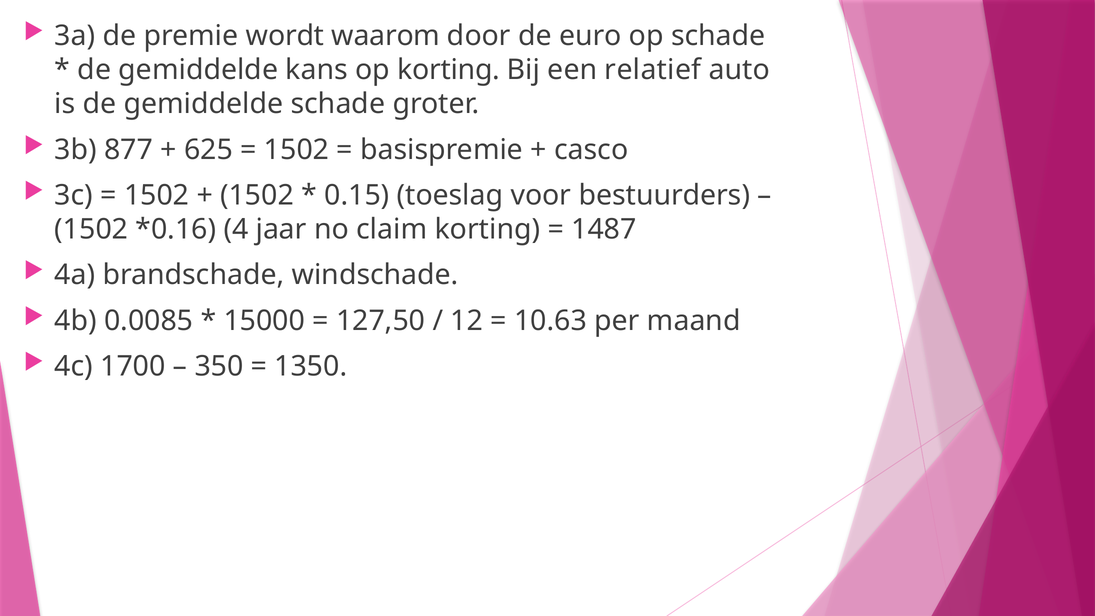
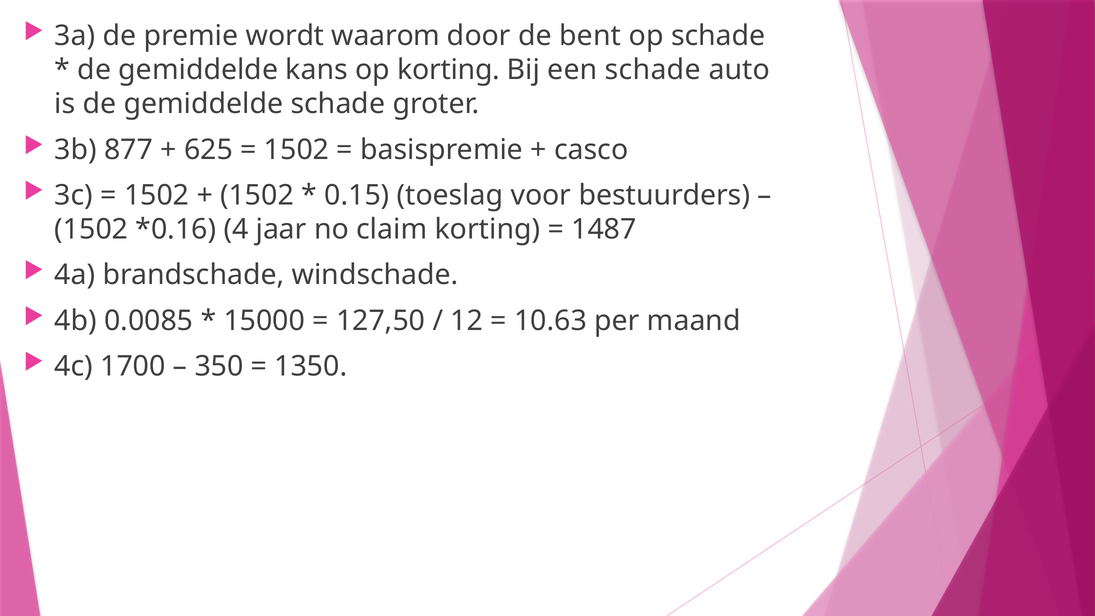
euro: euro -> bent (590, 36)
een relatief: relatief -> schade (653, 70)
